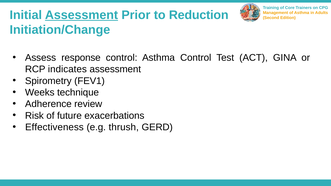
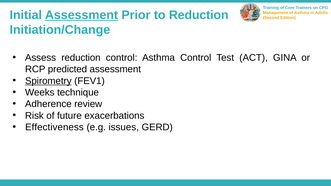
Assess response: response -> reduction (81, 58)
indicates: indicates -> predicted (67, 69)
Spirometry underline: none -> present (48, 81)
thrush: thrush -> issues (124, 127)
